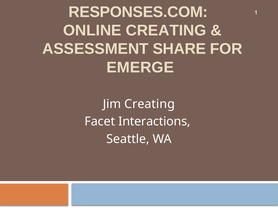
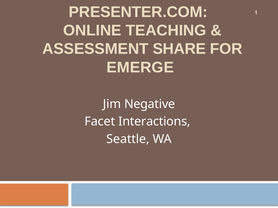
RESPONSES.COM: RESPONSES.COM -> PRESENTER.COM (138, 12)
ONLINE CREATING: CREATING -> TEACHING (166, 30)
Jim Creating: Creating -> Negative (150, 104)
